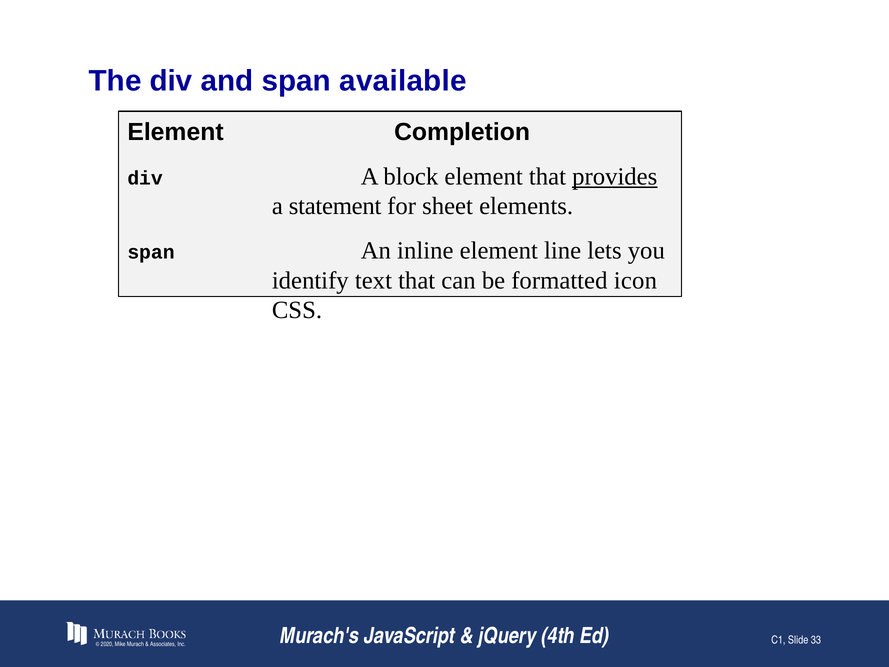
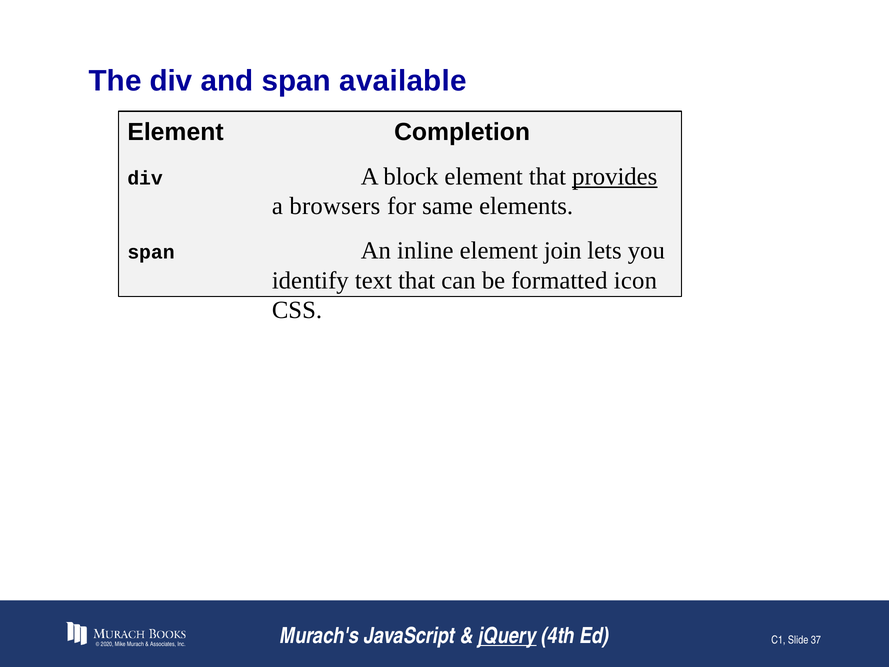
statement: statement -> browsers (335, 206)
sheet: sheet -> same (448, 206)
line: line -> join (563, 251)
jQuery underline: none -> present (507, 636)
33: 33 -> 37 (816, 640)
